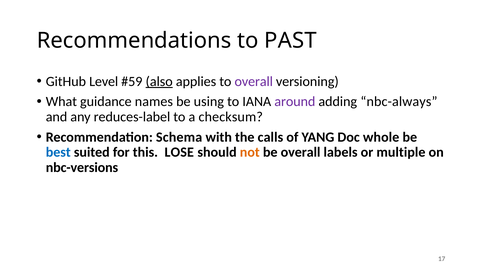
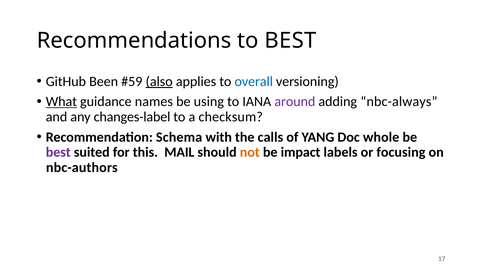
to PAST: PAST -> BEST (290, 40)
Level: Level -> Been (104, 81)
overall colour: purple -> blue (254, 81)
What underline: none -> present (61, 102)
reduces-label: reduces-label -> changes-label (132, 117)
best colour: blue -> purple (58, 152)
LOSE: LOSE -> MAIL (179, 152)
be overall: overall -> impact (301, 152)
multiple: multiple -> focusing (401, 152)
nbc-versions: nbc-versions -> nbc-authors (82, 167)
